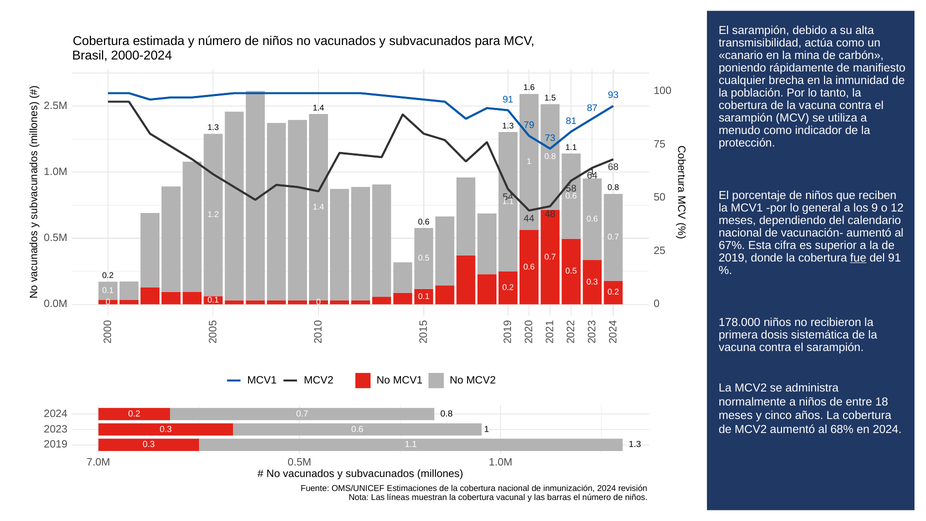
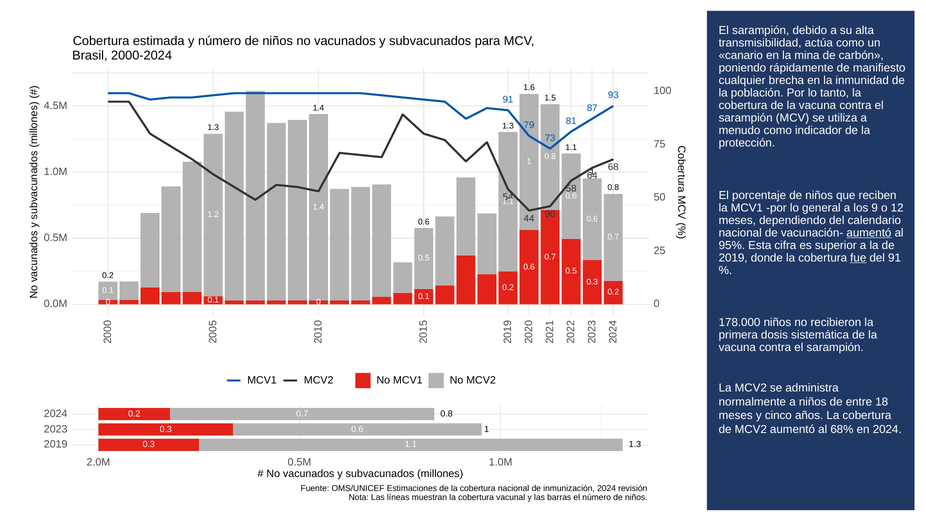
2.5M: 2.5M -> 4.5M (56, 106)
48: 48 -> 90 (550, 214)
aumentó underline: none -> present (869, 233)
67%: 67% -> 95% (732, 245)
7.0M: 7.0M -> 2.0M (98, 462)
